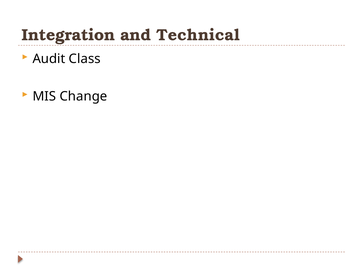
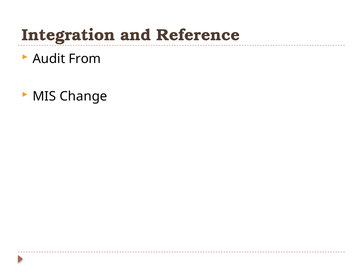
Technical: Technical -> Reference (198, 35)
Class: Class -> From (85, 59)
